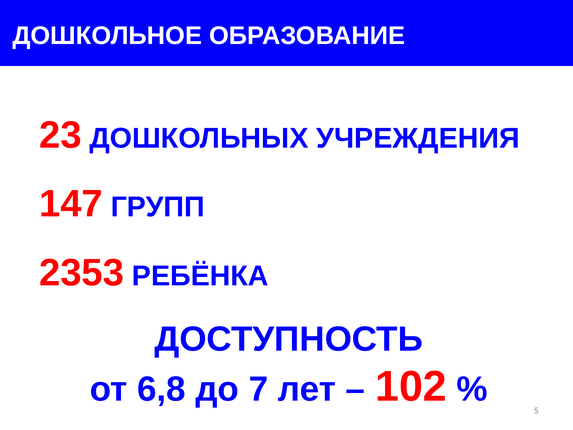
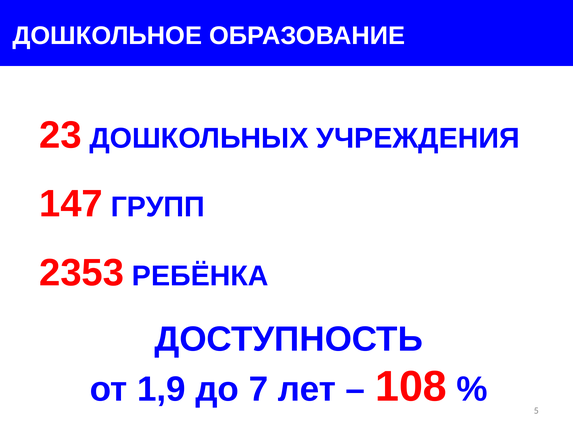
6,8: 6,8 -> 1,9 (161, 389)
102: 102 -> 108 (411, 387)
